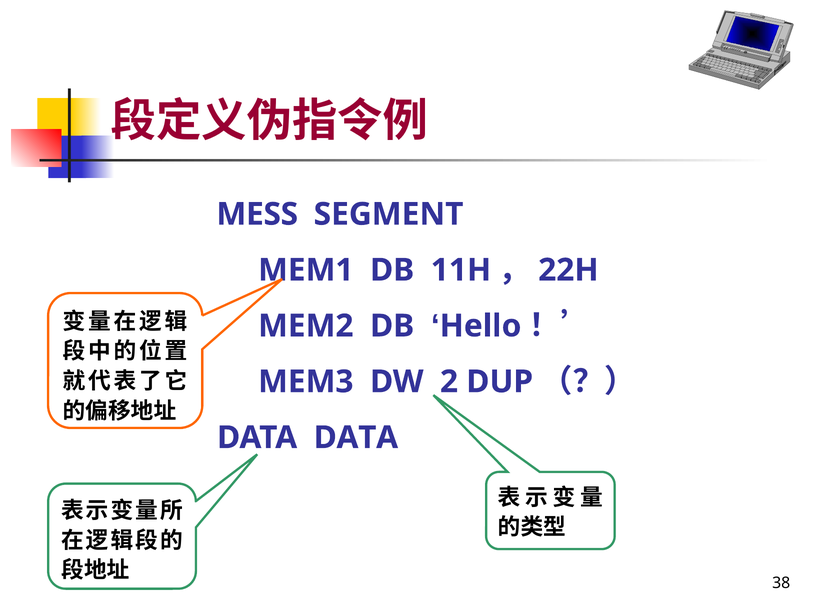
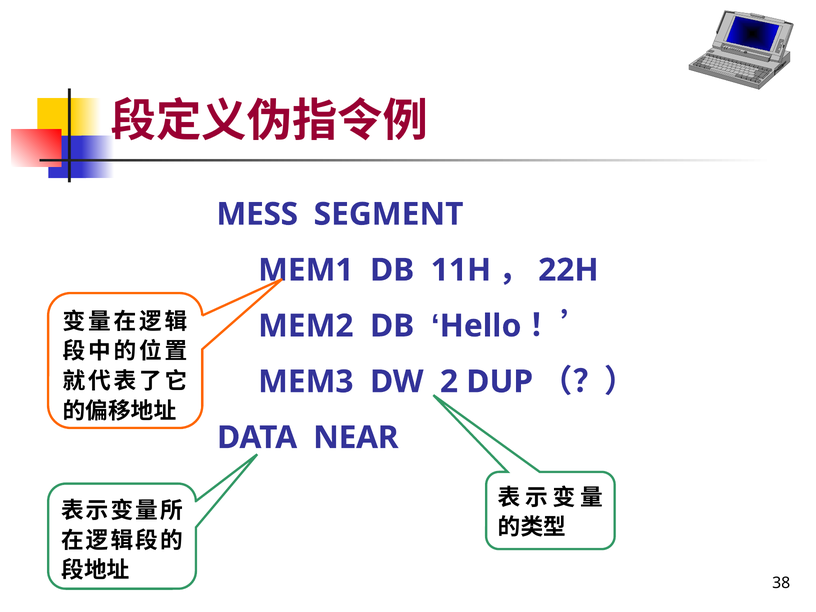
DATA: DATA -> NEAR (356, 438)
